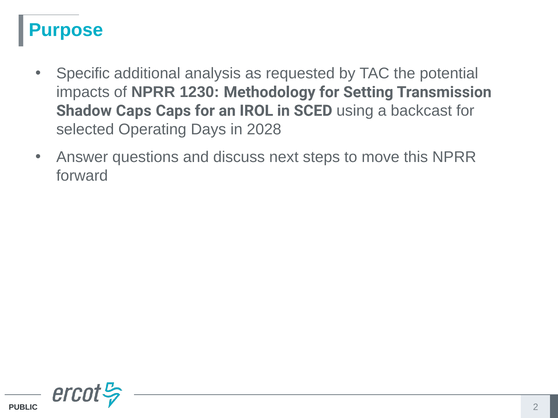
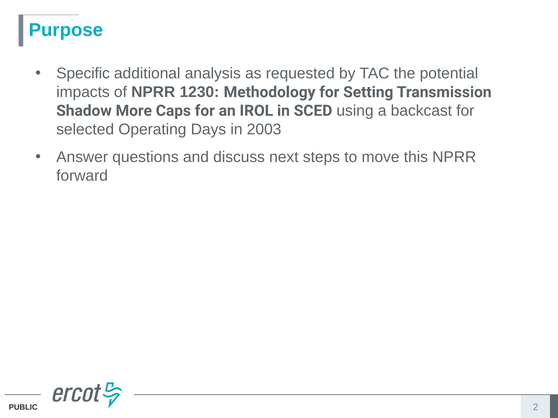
Shadow Caps: Caps -> More (134, 111)
2028: 2028 -> 2003 (264, 129)
